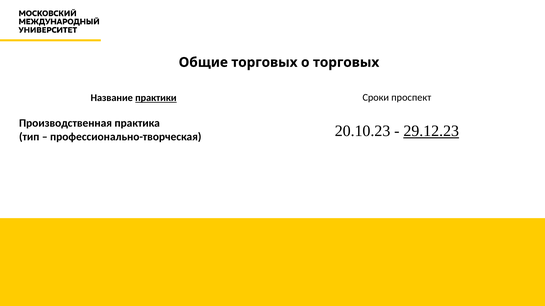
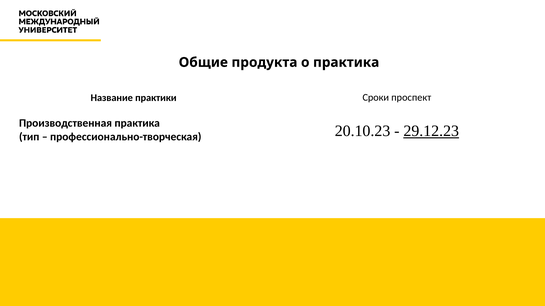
Общие торговых: торговых -> продукта (264, 62)
о торговых: торговых -> практика (346, 62)
практики underline: present -> none (156, 98)
